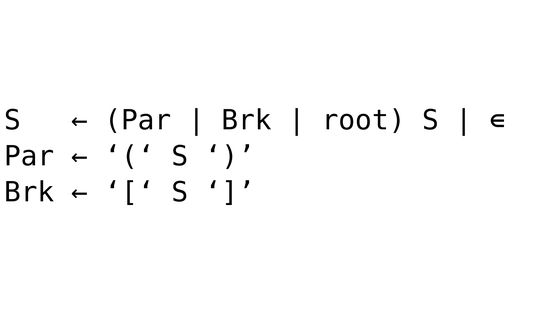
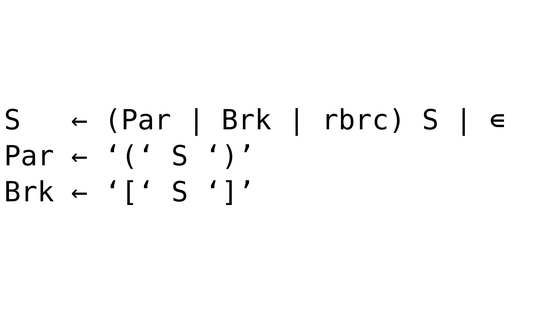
root: root -> rbrc (364, 120)
